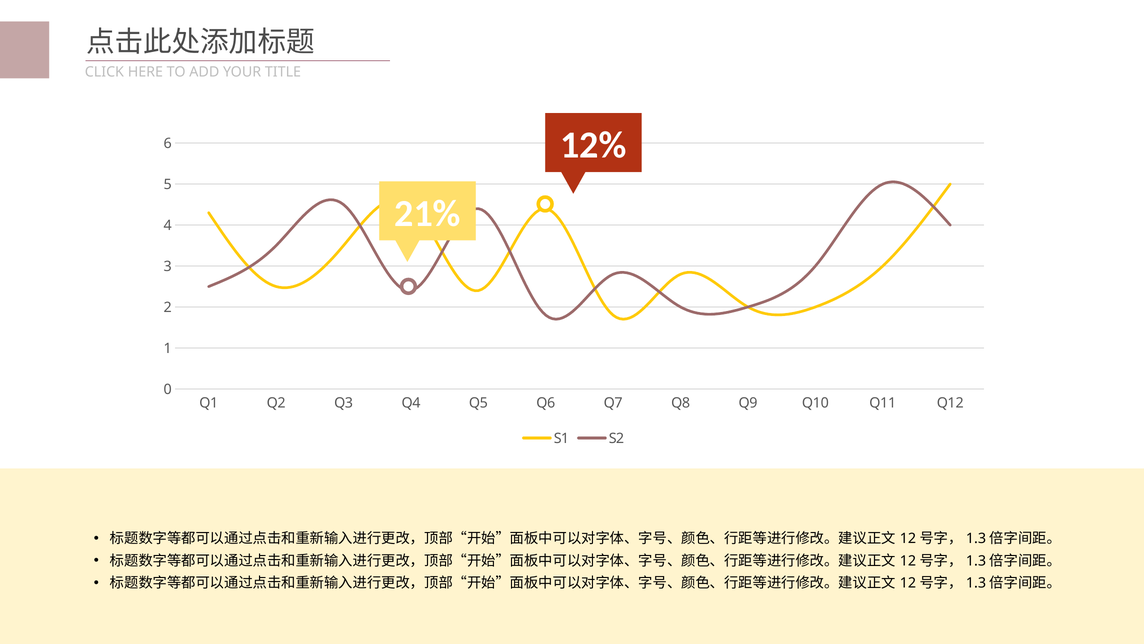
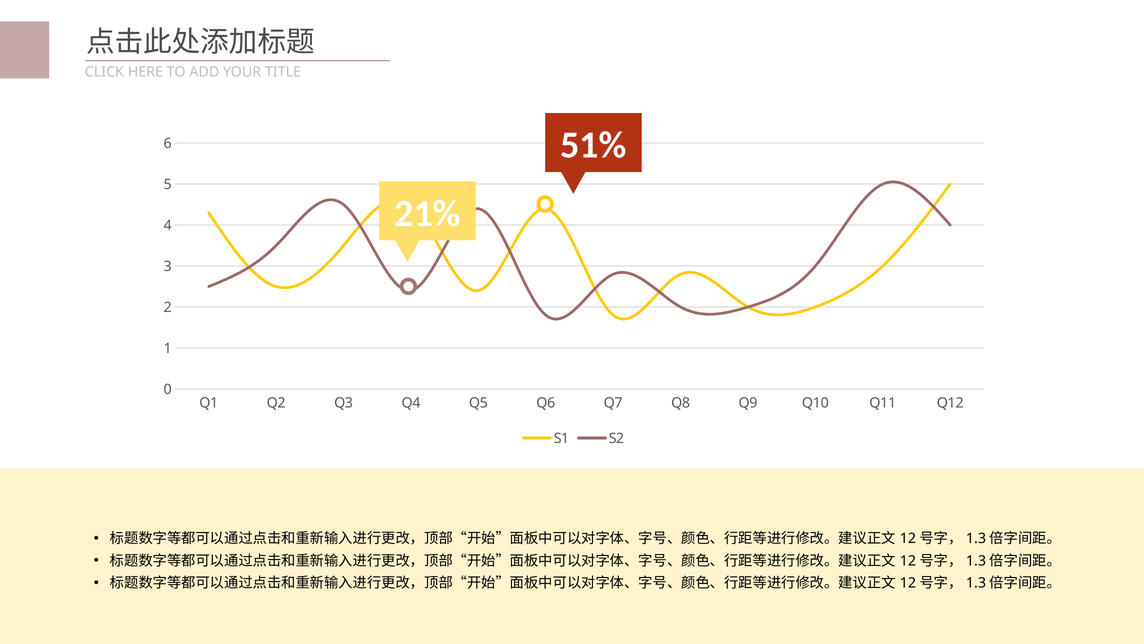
12%: 12% -> 51% (593, 145)
